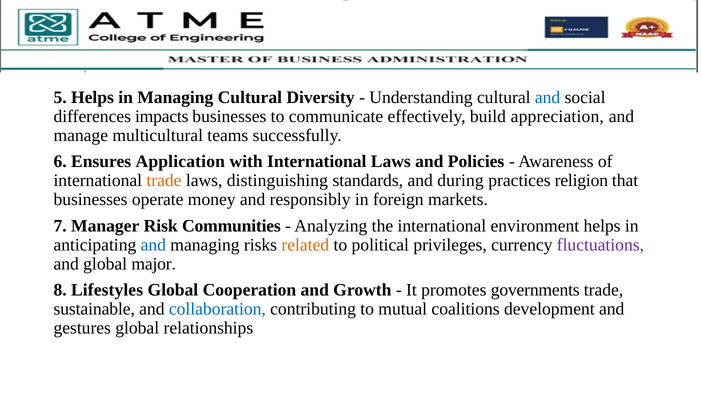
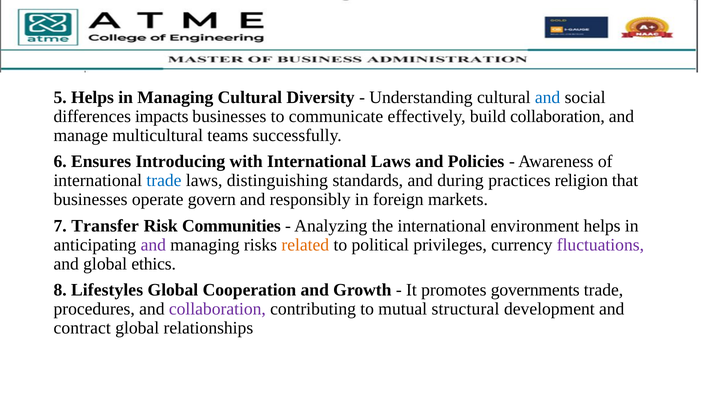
build appreciation: appreciation -> collaboration (557, 116)
Application: Application -> Introducing (180, 162)
trade colour: orange -> blue (164, 181)
money: money -> govern (212, 200)
Manager: Manager -> Transfer (105, 226)
and colour: blue -> purple (153, 245)
major: major -> ethics (154, 264)
sustainable: sustainable -> procedures (94, 309)
collaboration colour: blue -> purple (217, 309)
coalitions: coalitions -> structural (465, 309)
gestures: gestures -> contract (82, 328)
